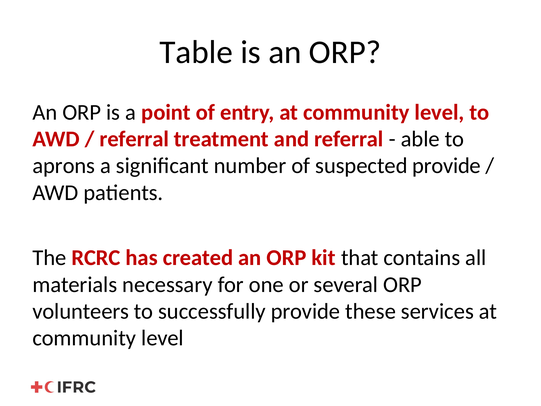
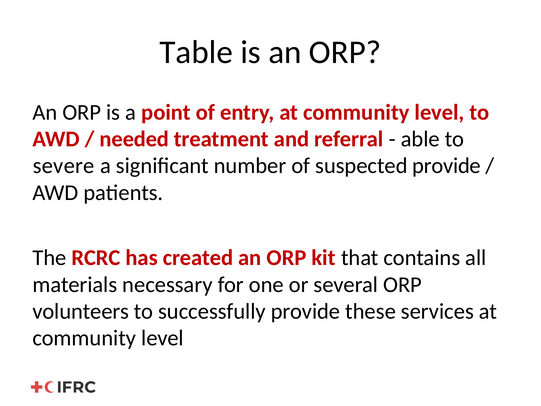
referral: referral -> needed (134, 139)
aprons: aprons -> severe (64, 166)
